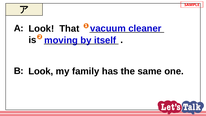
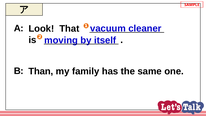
B Look: Look -> Than (41, 71)
